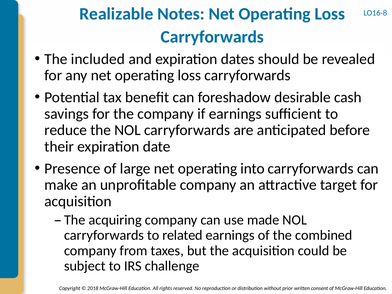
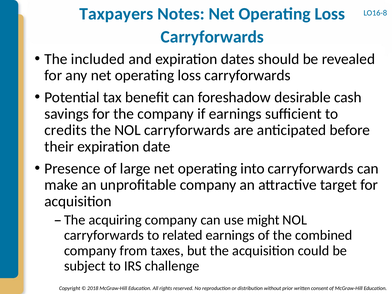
Realizable: Realizable -> Taxpayers (116, 14)
reduce: reduce -> credits (66, 130)
made: made -> might (263, 220)
